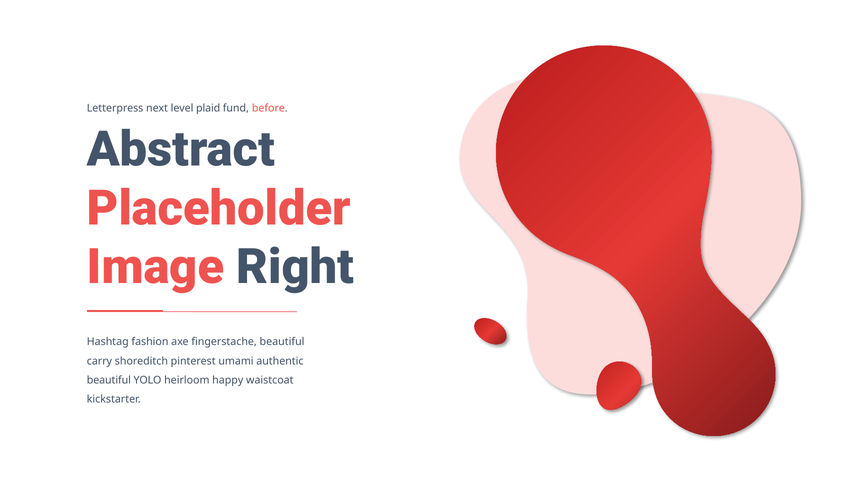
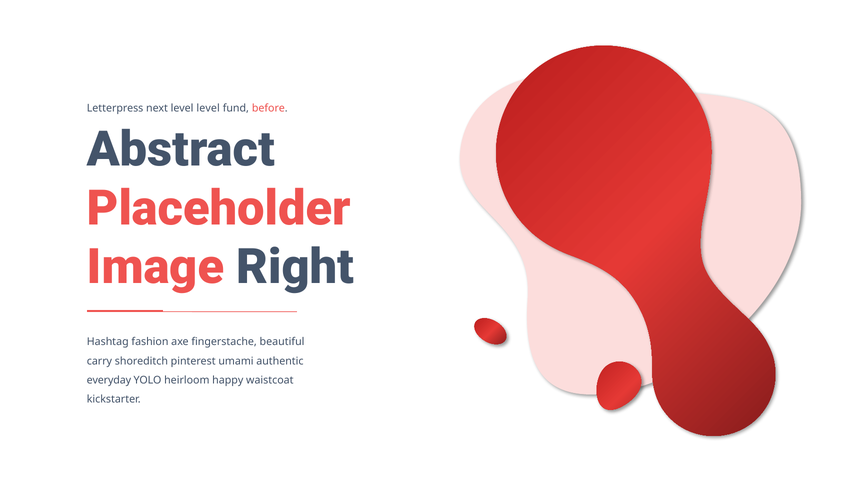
level plaid: plaid -> level (208, 108)
beautiful: beautiful -> everyday (109, 380)
